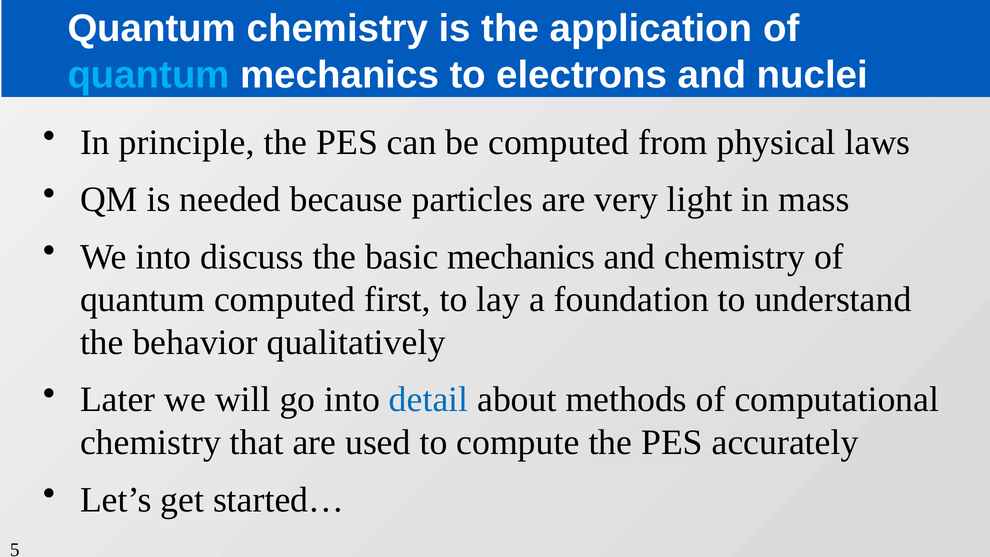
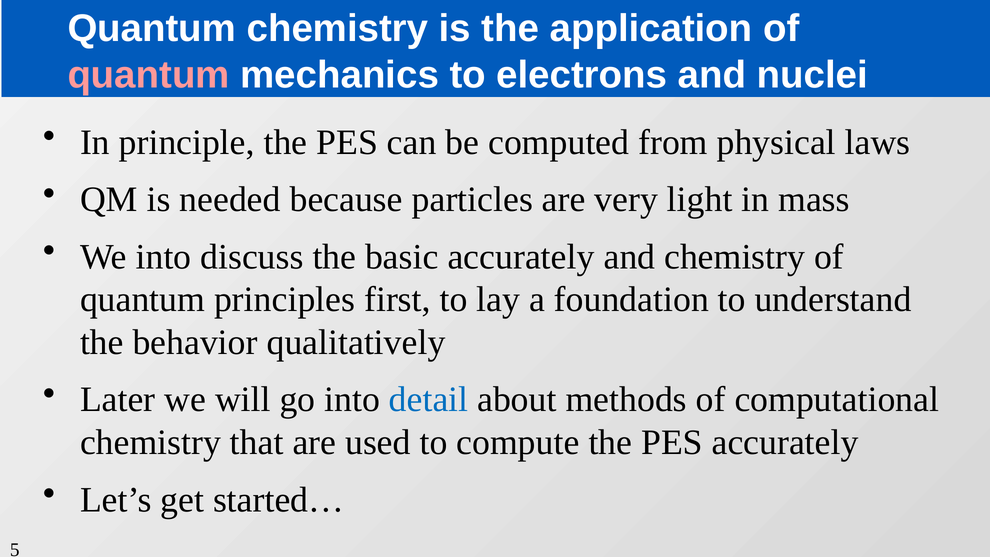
quantum colour: light blue -> pink (149, 75)
basic mechanics: mechanics -> accurately (521, 257)
quantum computed: computed -> principles (285, 300)
